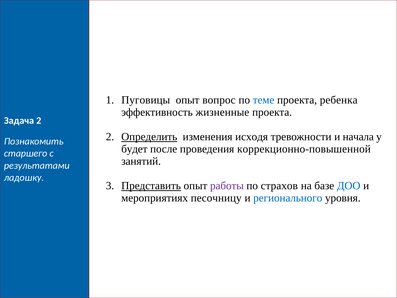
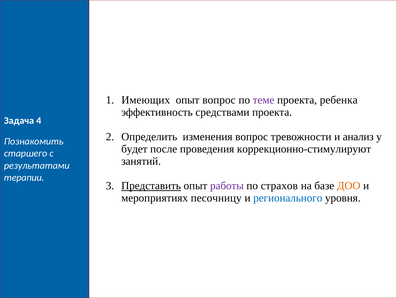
Пуговицы: Пуговицы -> Имеющих (146, 100)
теме colour: blue -> purple (264, 100)
жизненные: жизненные -> средствами (222, 112)
Задача 2: 2 -> 4 (39, 120)
Определить underline: present -> none (149, 137)
изменения исходя: исходя -> вопрос (252, 137)
начала: начала -> анализ (358, 137)
коррекционно-повышенной: коррекционно-повышенной -> коррекционно-стимулируют (304, 149)
ладошку: ладошку -> терапии (24, 178)
ДОО colour: blue -> orange (349, 186)
